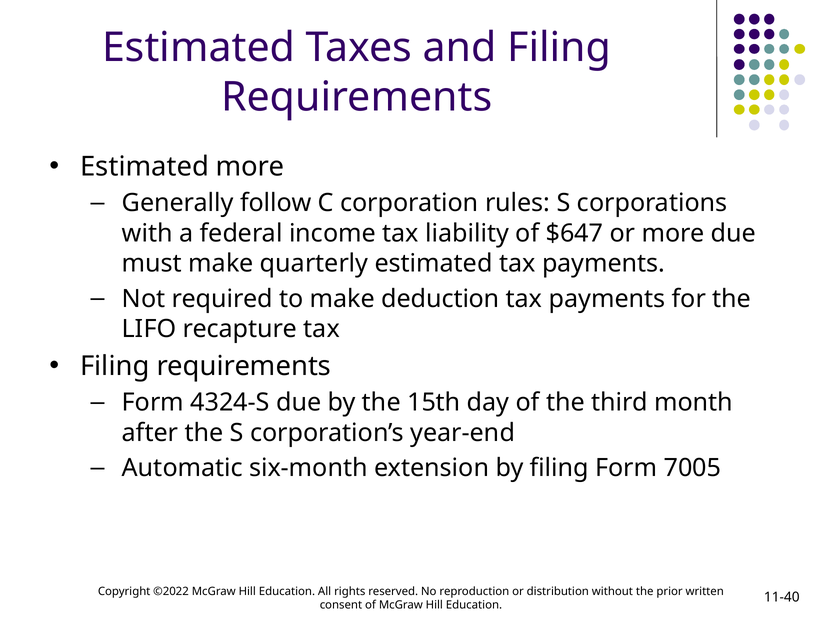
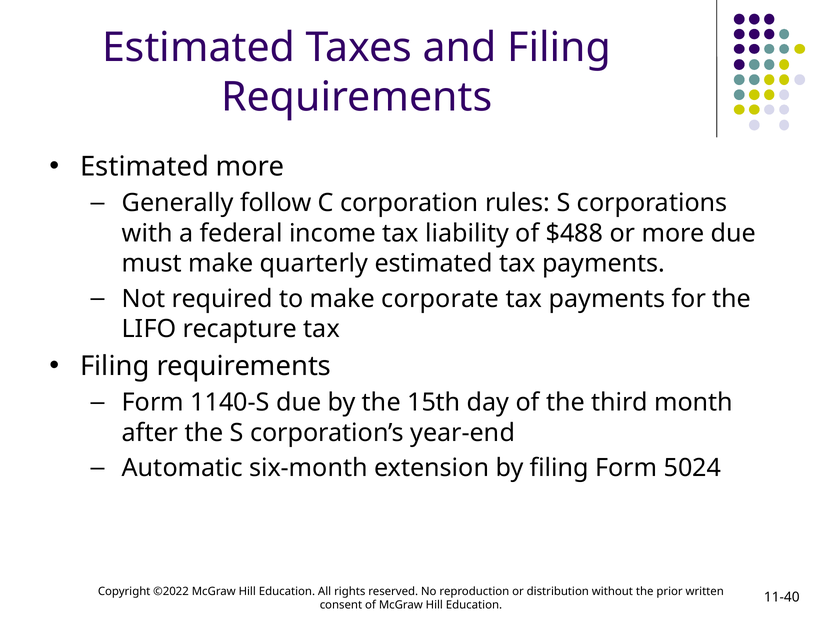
$647: $647 -> $488 (574, 233)
deduction: deduction -> corporate (440, 298)
4324-S: 4324-S -> 1140-S (230, 402)
7005: 7005 -> 5024 (692, 468)
